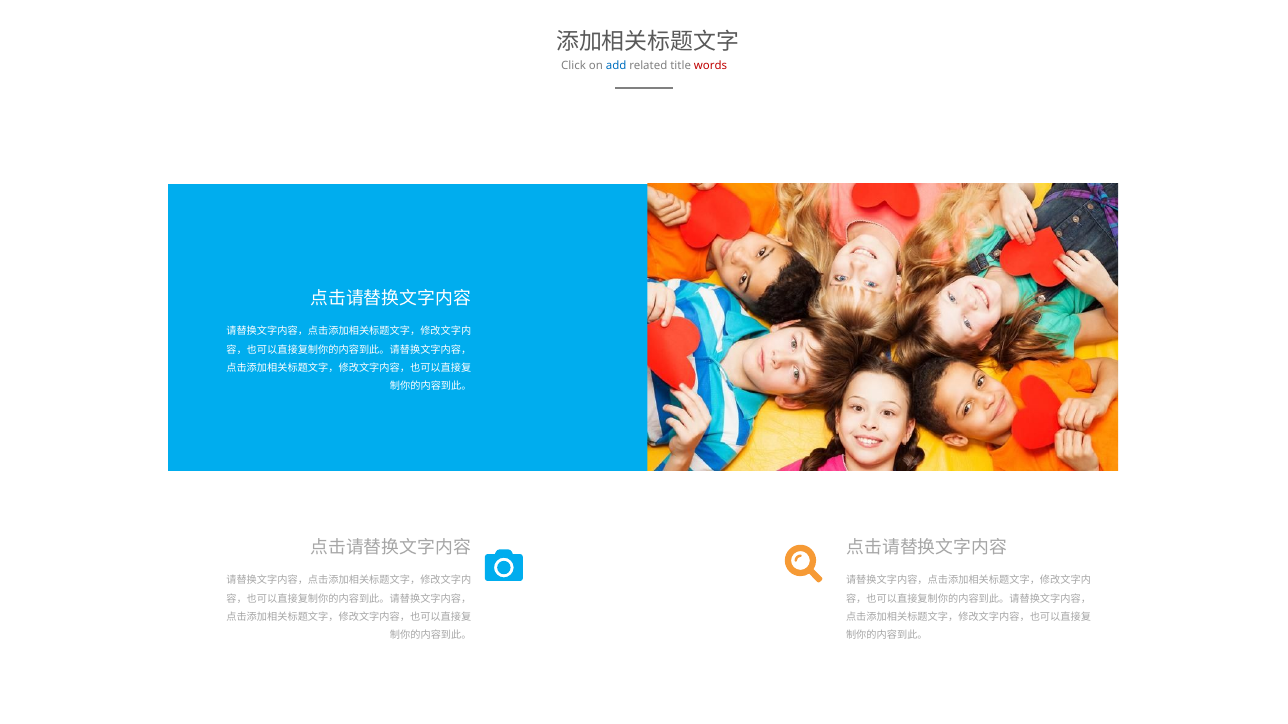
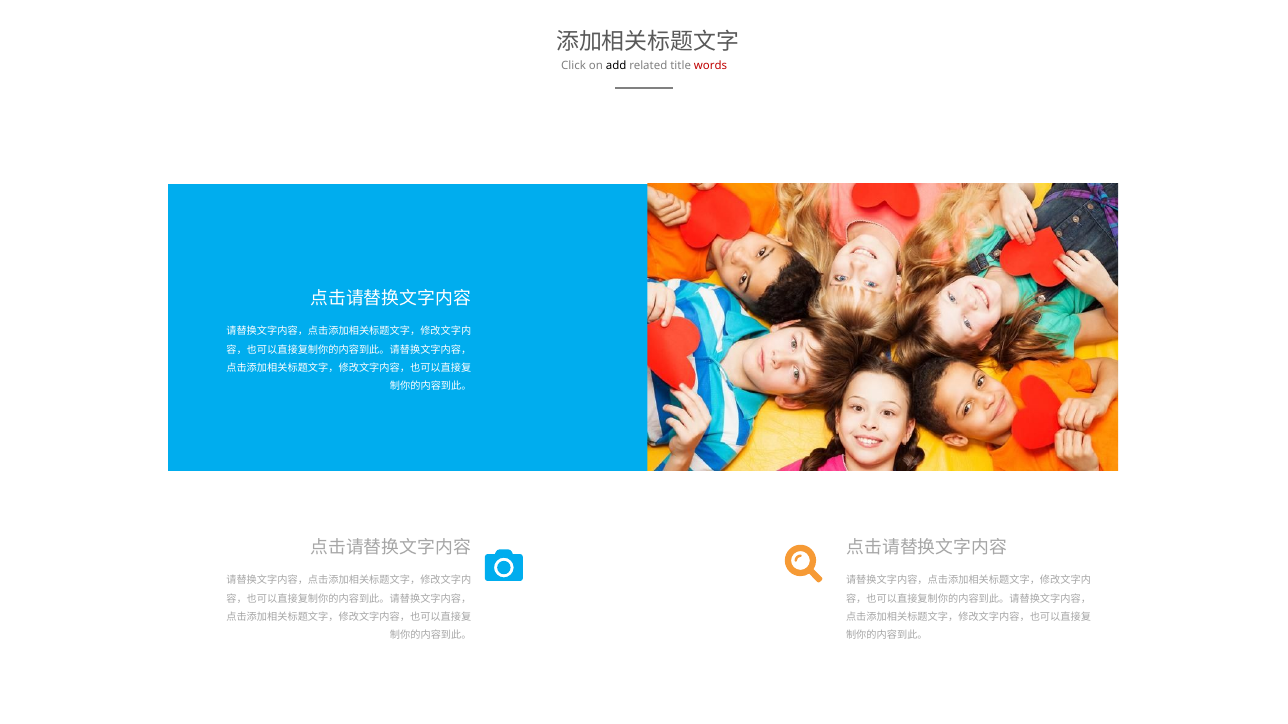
add colour: blue -> black (616, 66)
